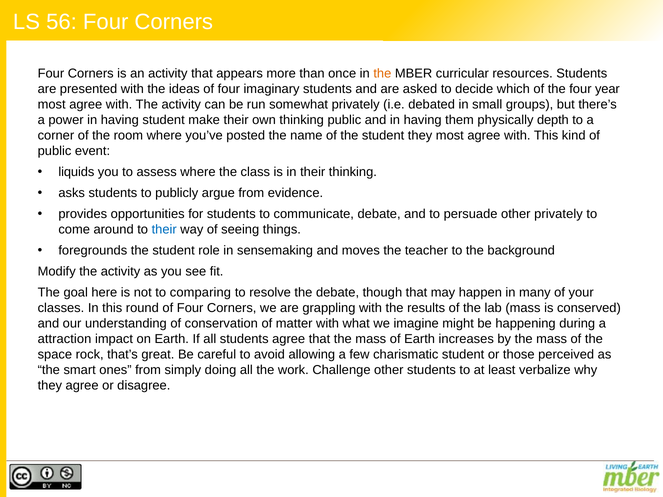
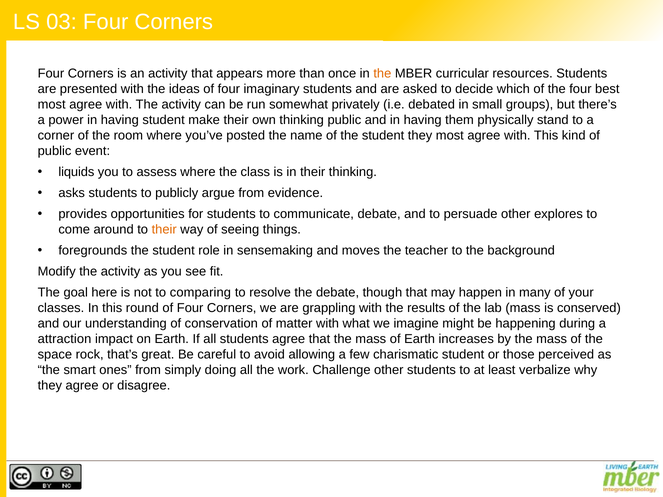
56: 56 -> 03 (61, 22)
year: year -> best (607, 89)
depth: depth -> stand (553, 120)
other privately: privately -> explores (558, 214)
their colour: blue -> orange (164, 230)
